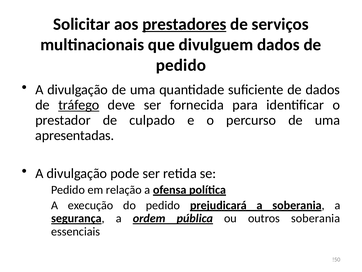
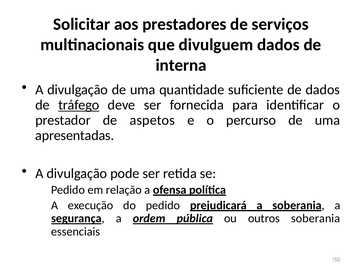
prestadores underline: present -> none (184, 24)
pedido: pedido -> interna (181, 65)
culpado: culpado -> aspetos (152, 120)
